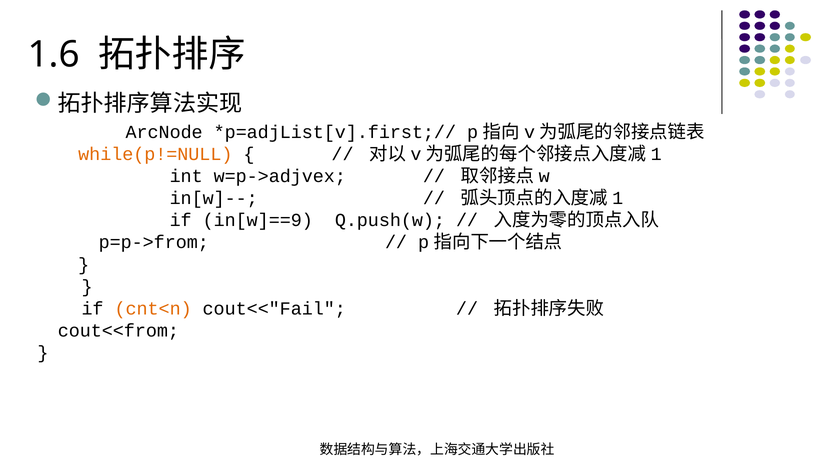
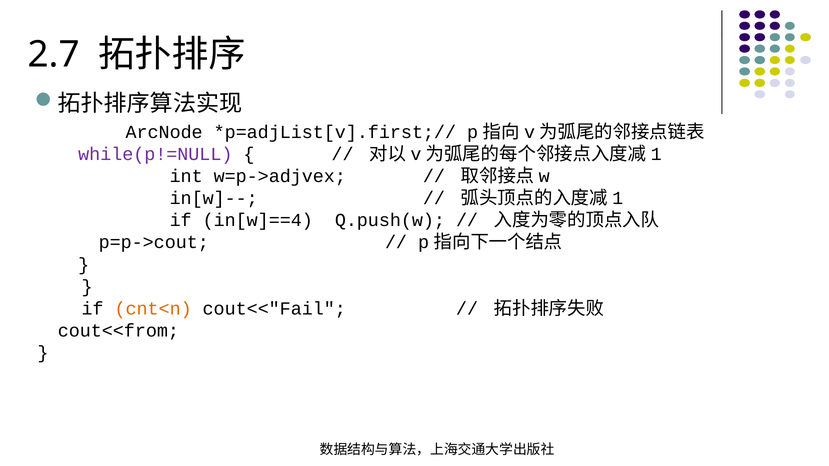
1.6: 1.6 -> 2.7 (54, 55)
while(p!=NULL colour: orange -> purple (155, 154)
in[w]==9: in[w]==9 -> in[w]==4 (258, 220)
p=p->from: p=p->from -> p=p->cout (154, 243)
